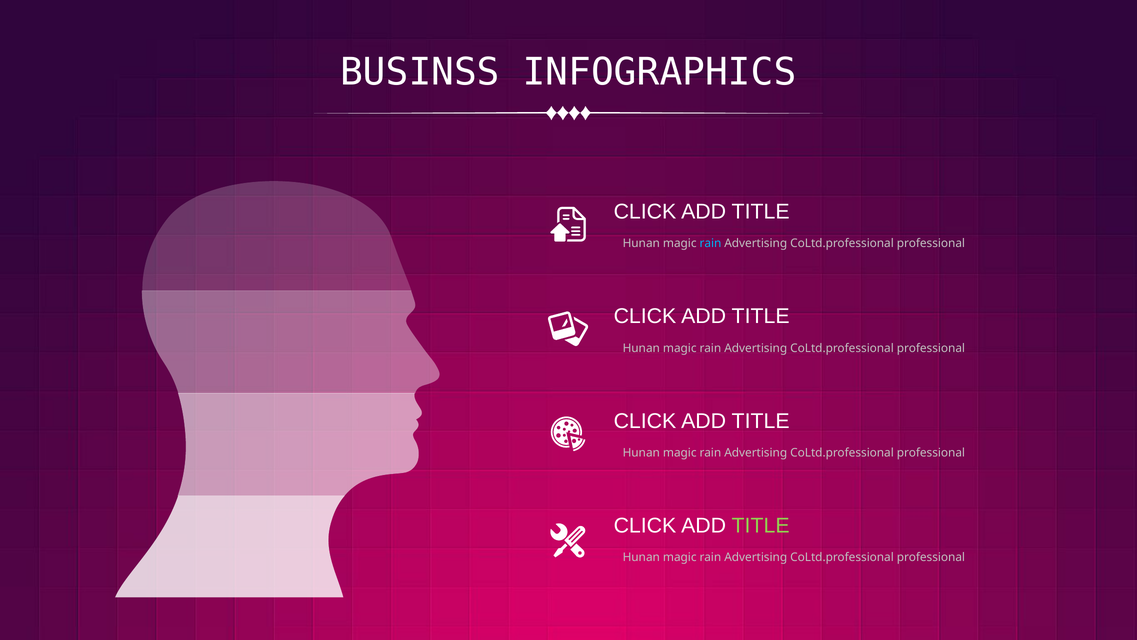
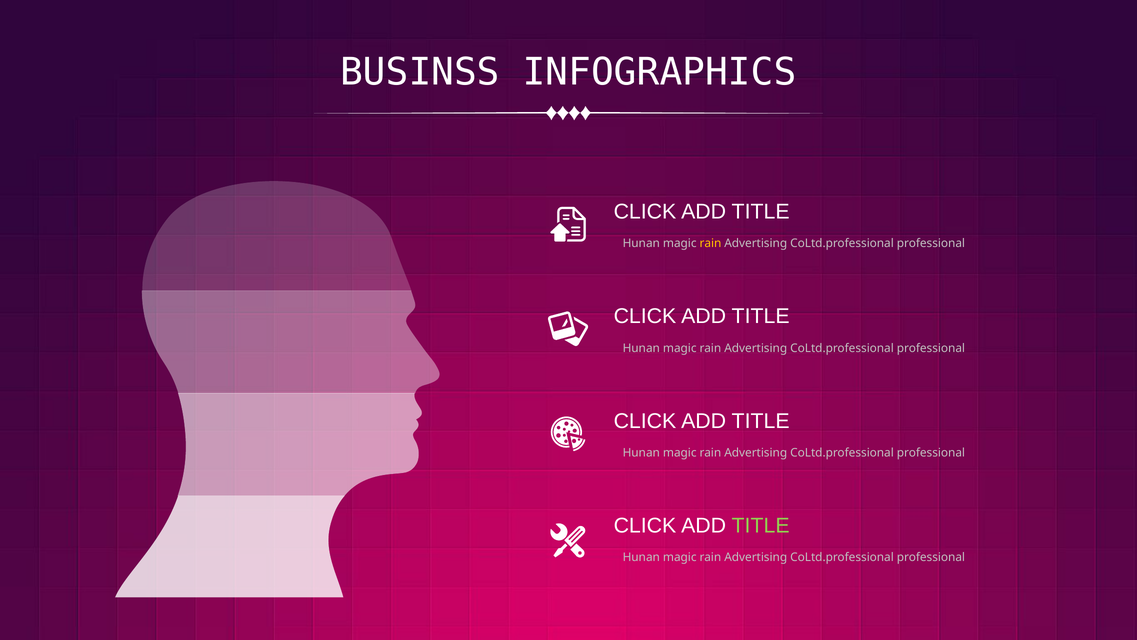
rain colour: light blue -> yellow (710, 243)
